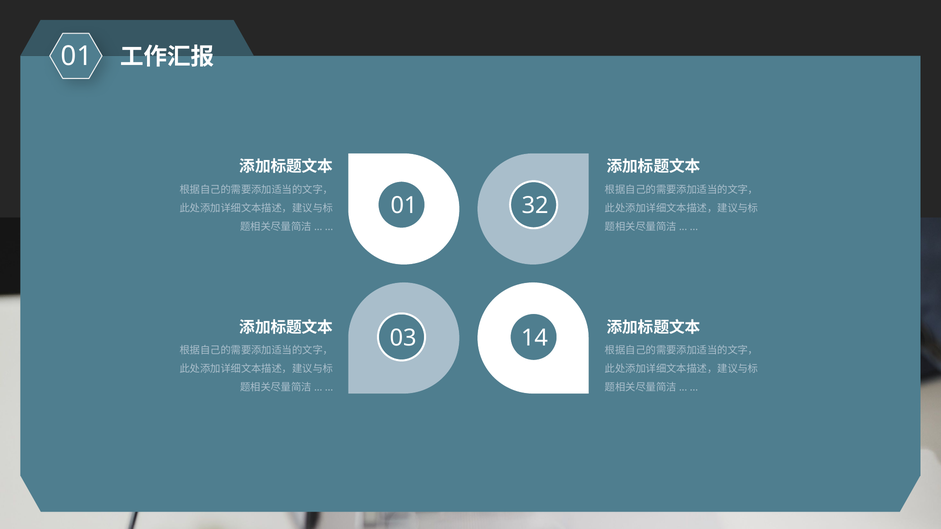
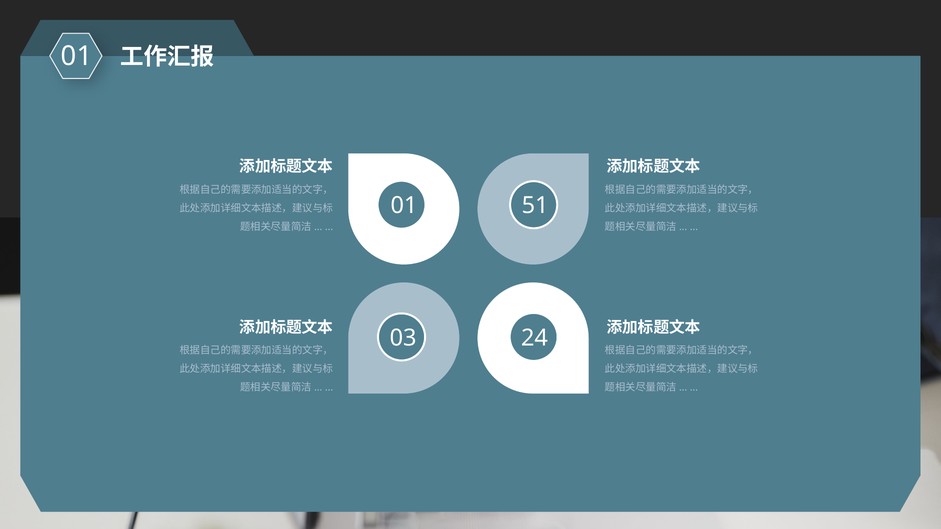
32: 32 -> 51 (535, 206)
14: 14 -> 24 (534, 338)
